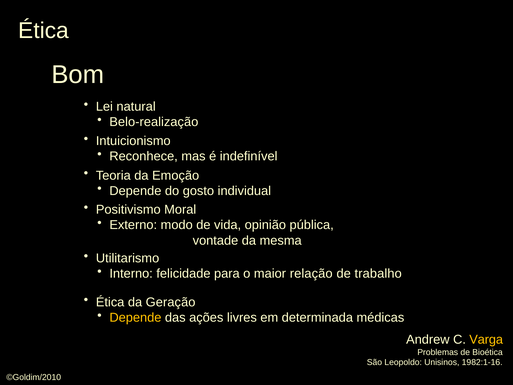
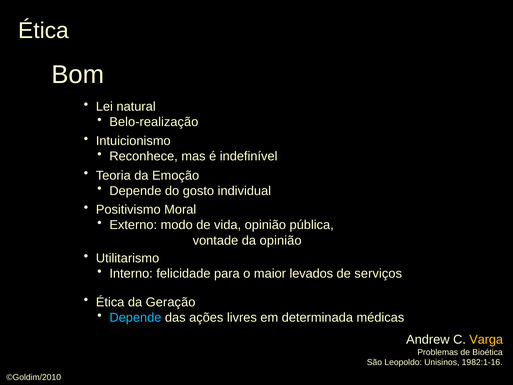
da mesma: mesma -> opinião (281, 240)
relação: relação -> levados (311, 273)
trabalho: trabalho -> serviços (378, 273)
Depende colour: yellow -> light blue (135, 317)
